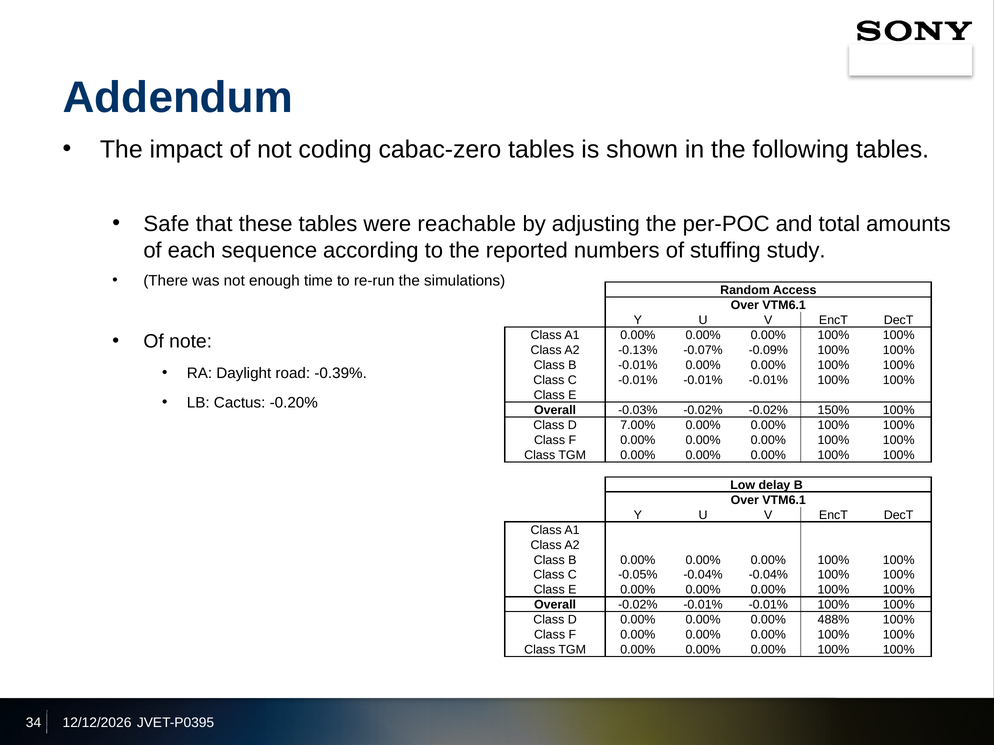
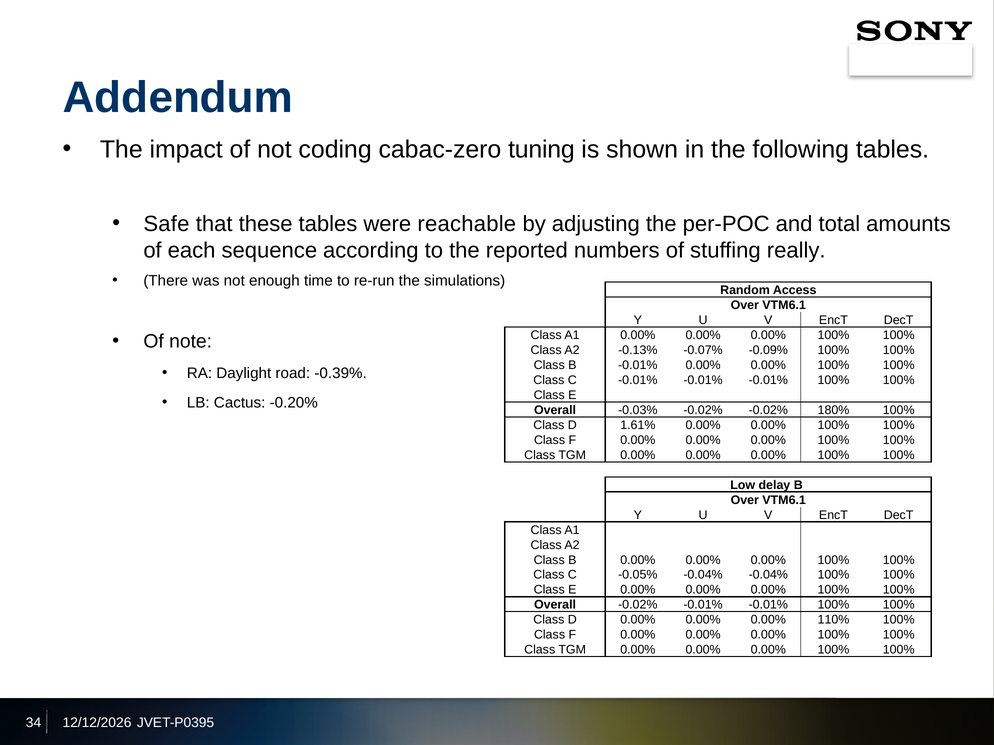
cabac-zero tables: tables -> tuning (541, 150)
study: study -> really (796, 251)
150%: 150% -> 180% (834, 410)
7.00%: 7.00% -> 1.61% (638, 425)
488%: 488% -> 110% (834, 620)
